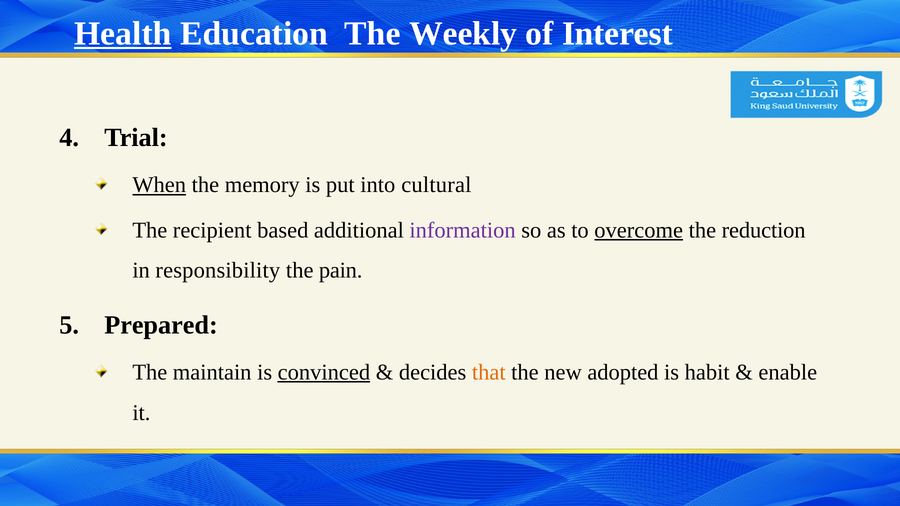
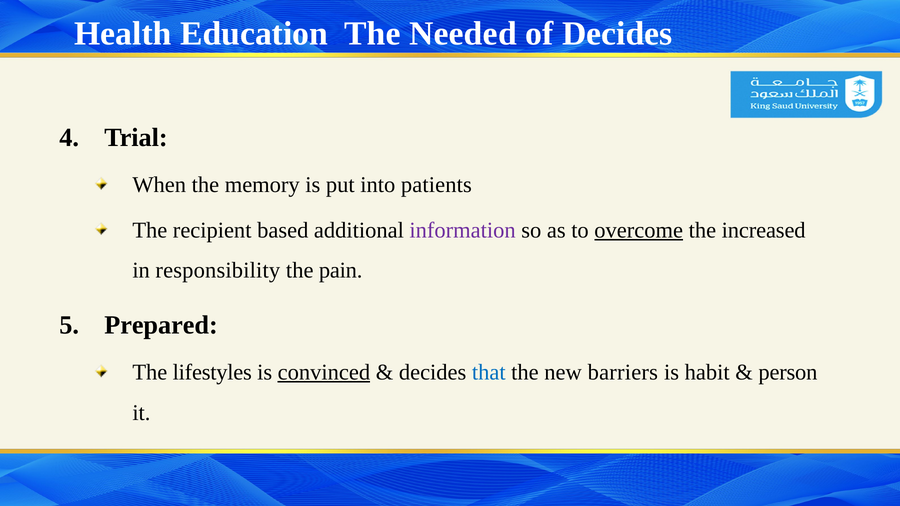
Health underline: present -> none (123, 34)
Weekly: Weekly -> Needed (463, 34)
of Interest: Interest -> Decides (617, 34)
When underline: present -> none (159, 185)
cultural: cultural -> patients (436, 185)
reduction: reduction -> increased (764, 230)
maintain: maintain -> lifestyles (212, 372)
that colour: orange -> blue (489, 372)
adopted: adopted -> barriers (623, 372)
enable: enable -> person (788, 372)
